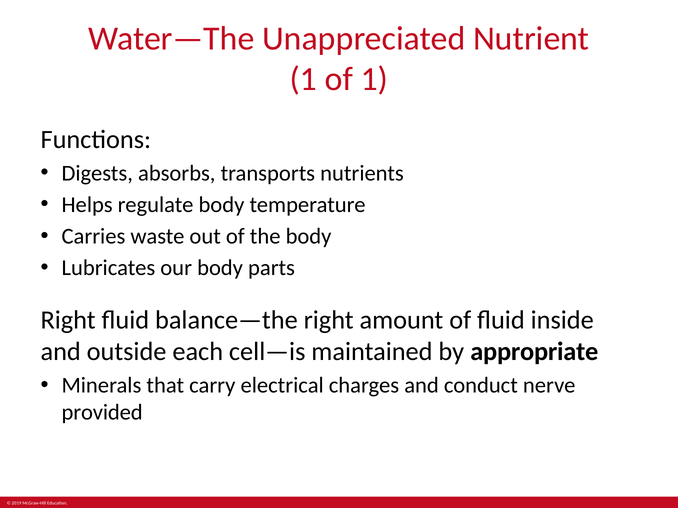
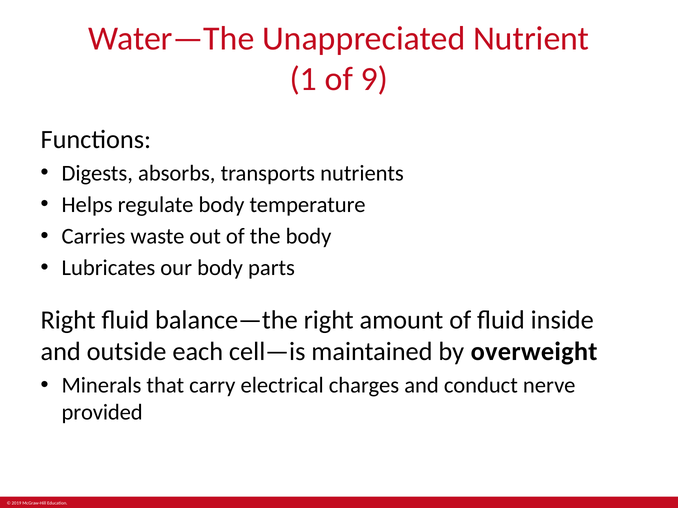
of 1: 1 -> 9 (374, 79)
appropriate: appropriate -> overweight (534, 352)
